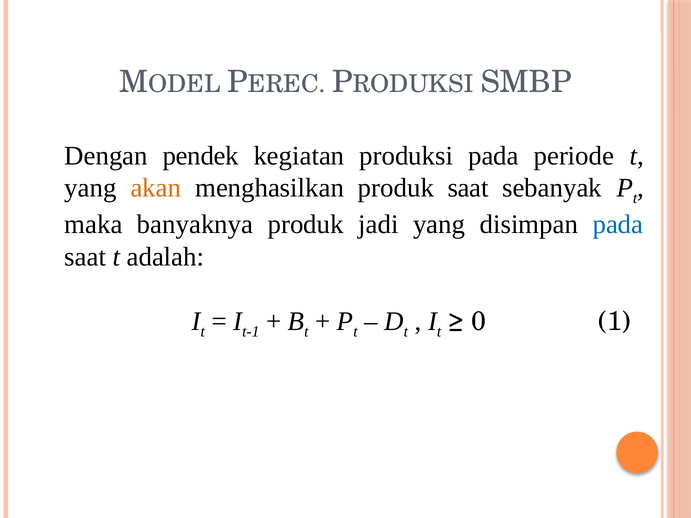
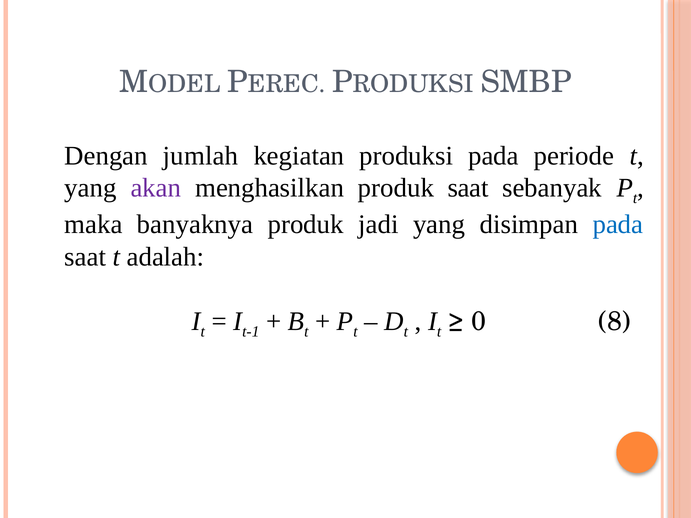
pendek: pendek -> jumlah (201, 156)
akan colour: orange -> purple (156, 188)
1: 1 -> 8 (615, 322)
